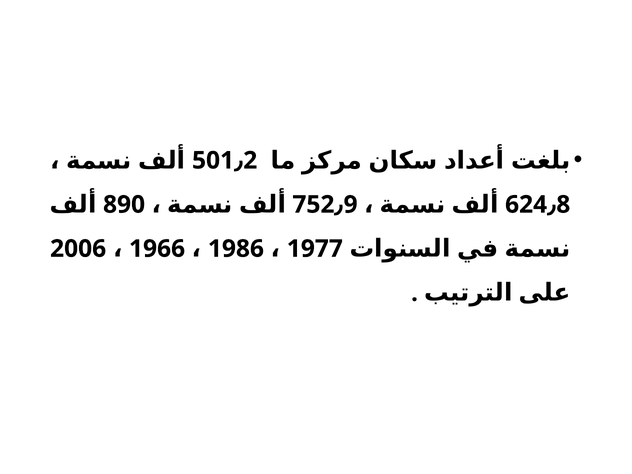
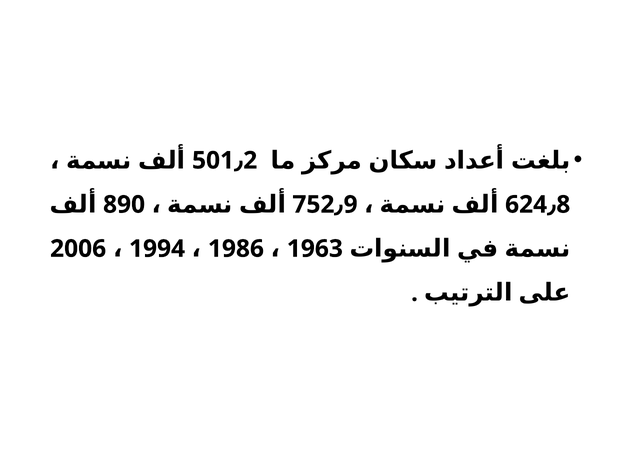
1966: 1966 -> 1994 (157, 249)
1977: 1977 -> 1963 (315, 249)
